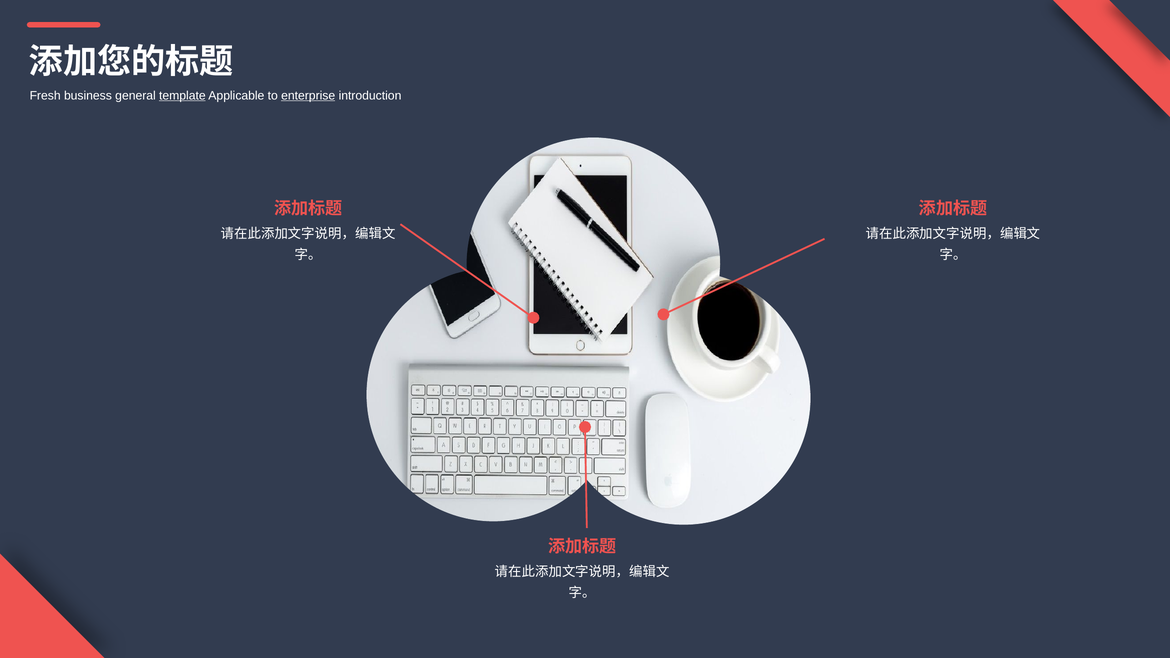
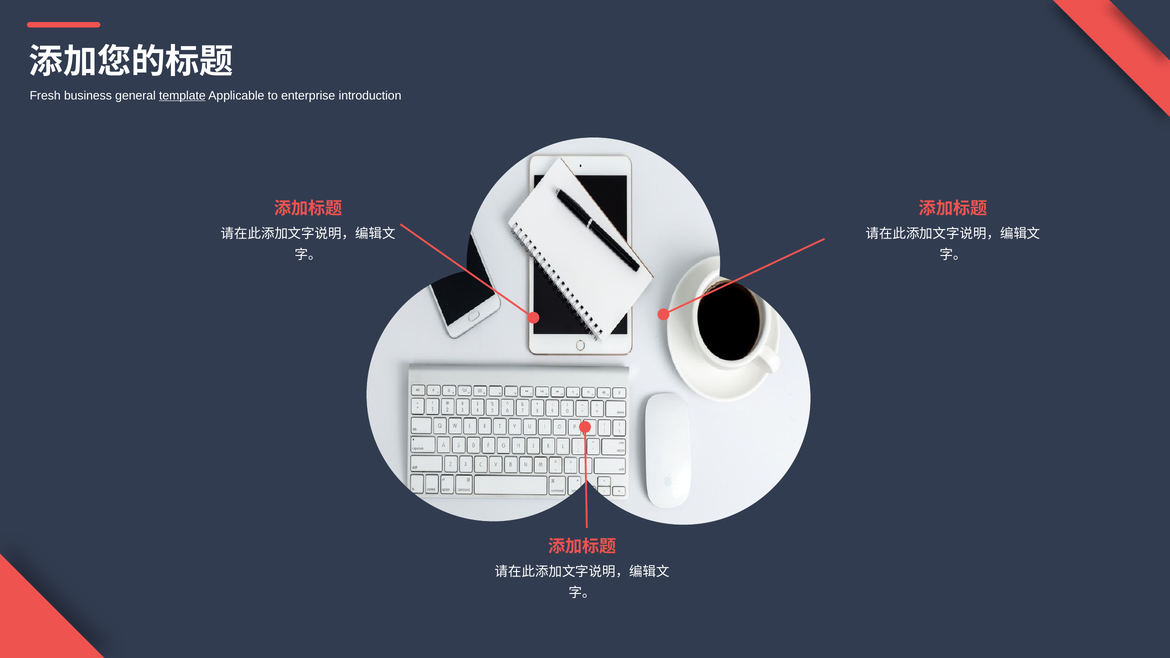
enterprise underline: present -> none (308, 96)
